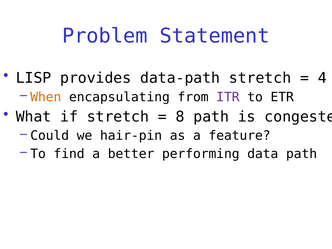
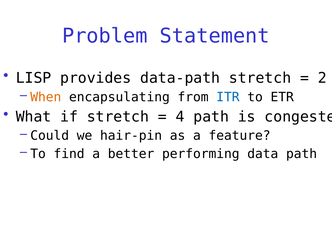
4: 4 -> 2 (322, 78)
ITR colour: purple -> blue (228, 97)
8: 8 -> 4 (180, 117)
